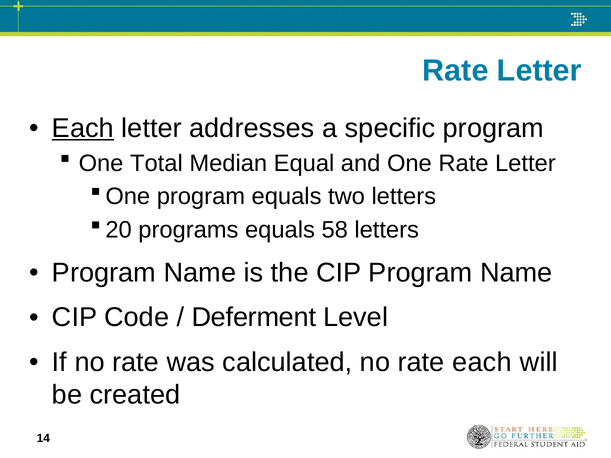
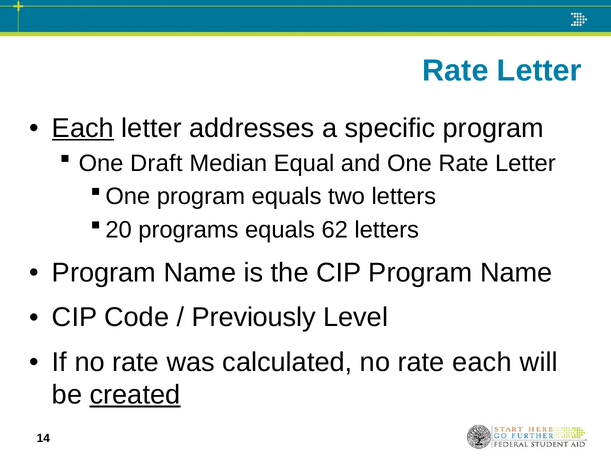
Total: Total -> Draft (156, 163)
58: 58 -> 62 (335, 230)
Deferment: Deferment -> Previously (254, 318)
created underline: none -> present (135, 395)
